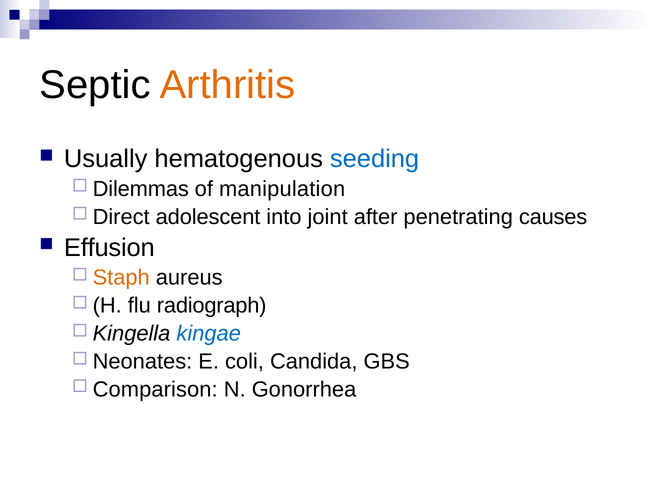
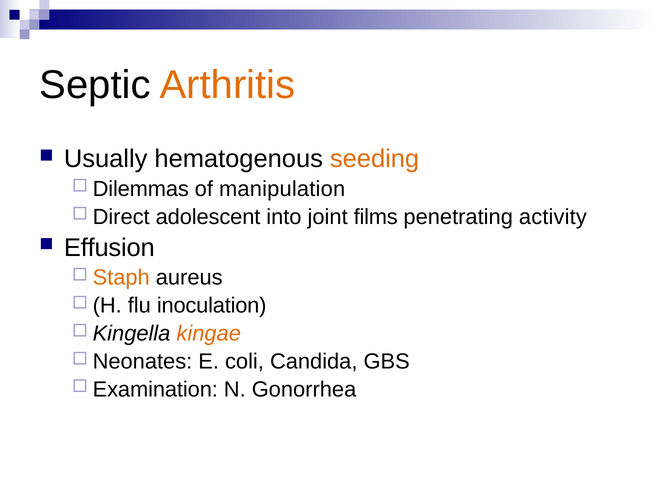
seeding colour: blue -> orange (375, 159)
after: after -> films (376, 217)
causes: causes -> activity (553, 217)
radiograph: radiograph -> inoculation (212, 306)
kingae colour: blue -> orange (209, 334)
Comparison: Comparison -> Examination (155, 390)
